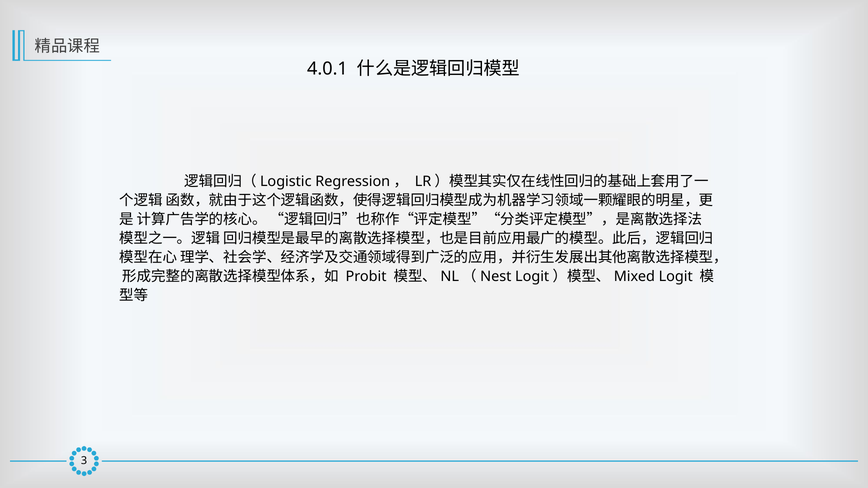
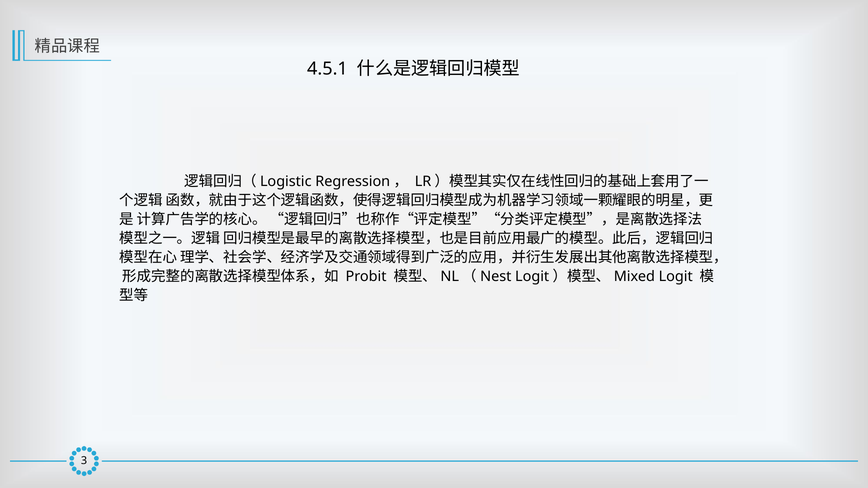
4.0.1: 4.0.1 -> 4.5.1 (327, 69)
